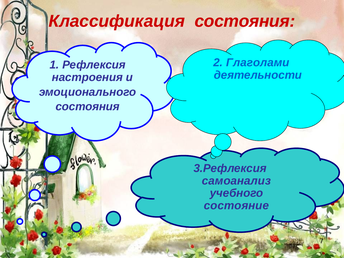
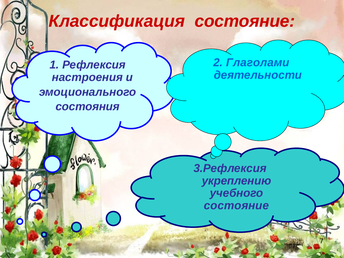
Классификация состояния: состояния -> состояние (245, 21)
самоанализ: самоанализ -> укреплению (237, 181)
